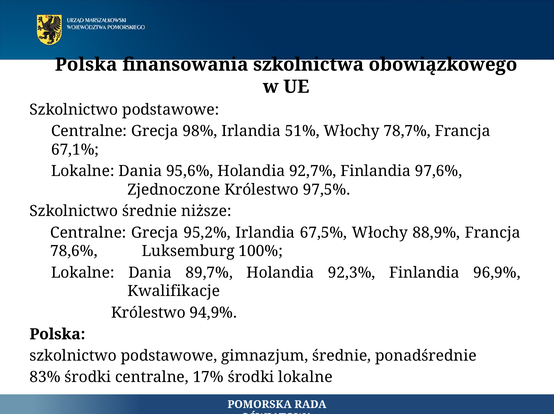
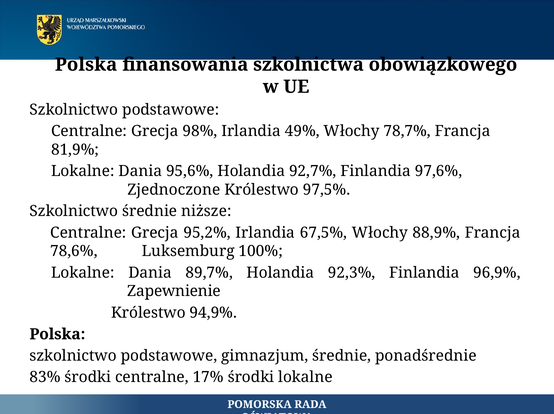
51%: 51% -> 49% (302, 131)
67,1%: 67,1% -> 81,9% (75, 150)
Kwalifikacje: Kwalifikacje -> Zapewnienie (174, 291)
